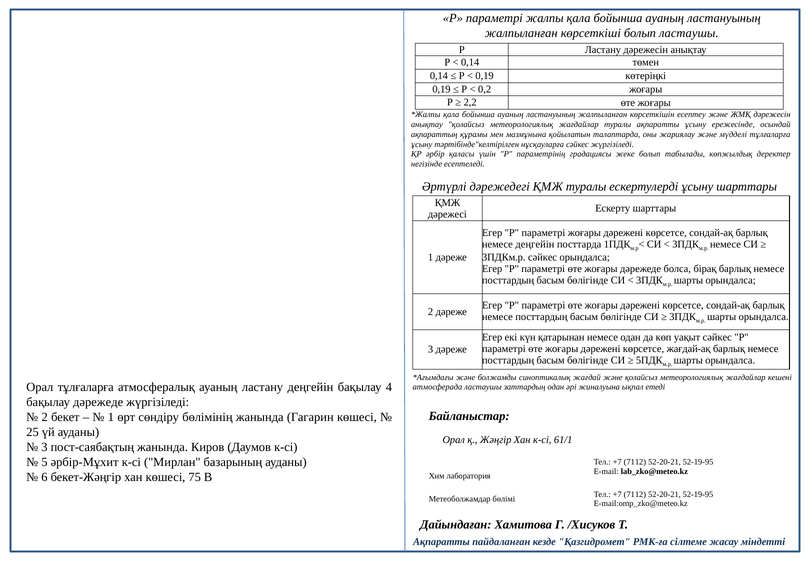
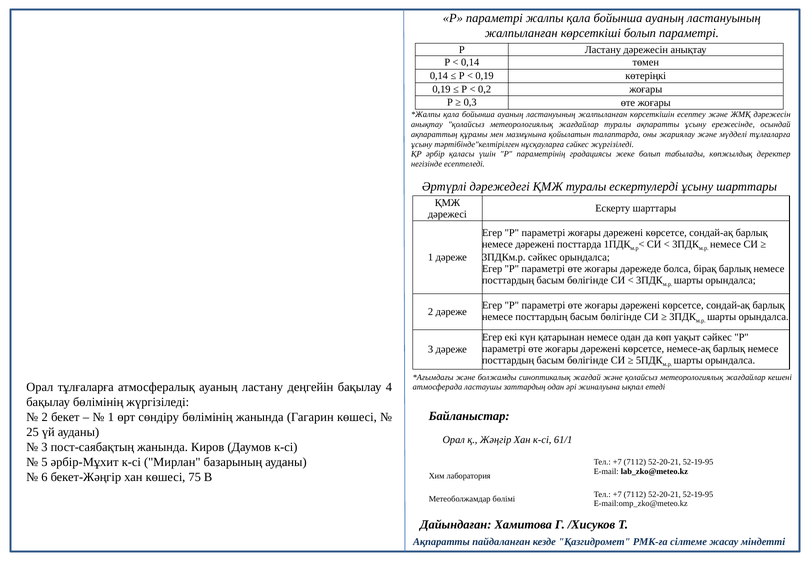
болып ластаушы: ластаушы -> параметрі (689, 33)
2,2: 2,2 -> 0,3 (470, 102)
немесе деңгейін: деңгейін -> дәрежені (535, 244)
жағдай-ақ: жағдай-ақ -> немесе-ақ (689, 349)
бақылау дәрежеде: дәрежеде -> бөлімінің (98, 402)
